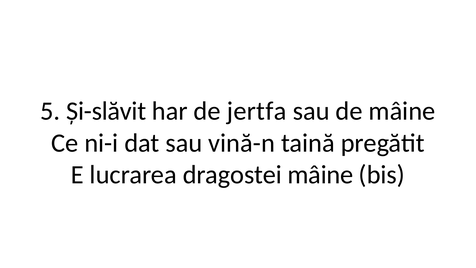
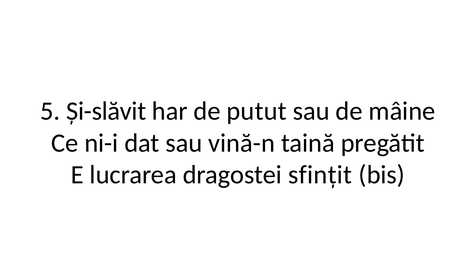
jertfa: jertfa -> putut (257, 111)
dragostei mâine: mâine -> sfințit (320, 175)
